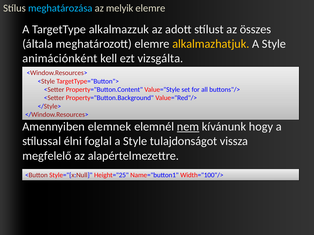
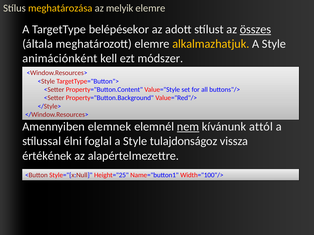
meghatározása colour: light blue -> yellow (60, 8)
alkalmazzuk: alkalmazzuk -> belépésekor (119, 29)
összes underline: none -> present (255, 29)
vizsgálta: vizsgálta -> módszer (160, 59)
hogy: hogy -> attól (261, 127)
tulajdonságot: tulajdonságot -> tulajdonságoz (184, 142)
megfelelő: megfelelő -> értékének (47, 156)
